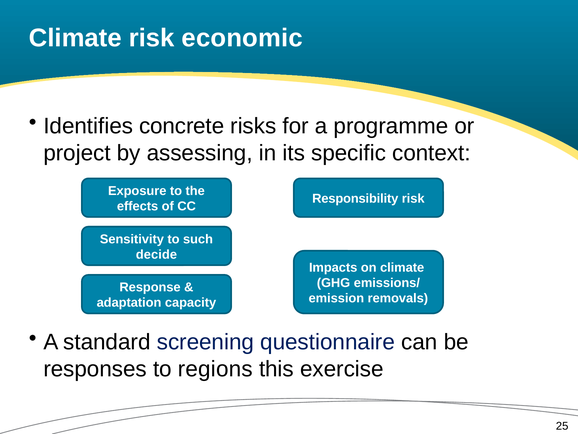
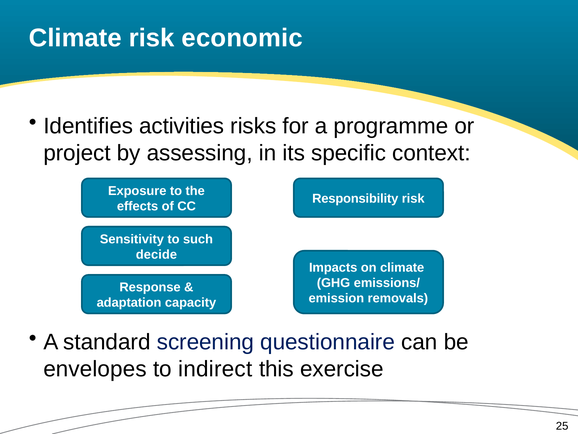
concrete: concrete -> activities (182, 126)
responses: responses -> envelopes (95, 369)
regions: regions -> indirect (215, 369)
